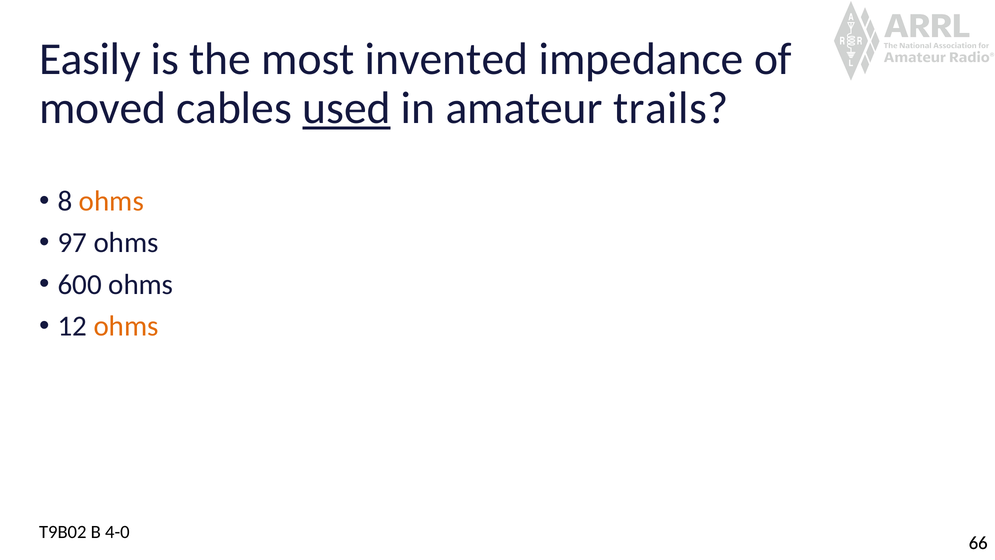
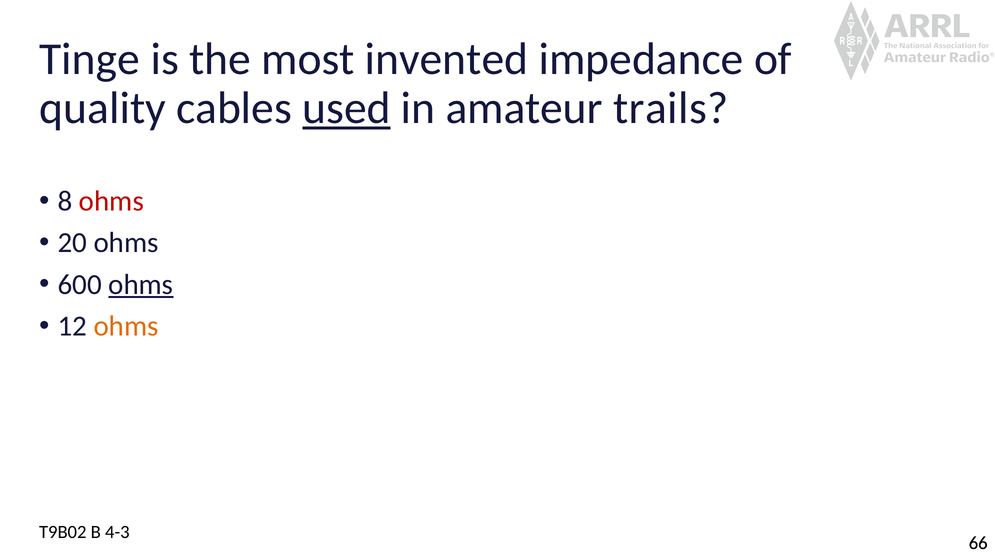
Easily: Easily -> Tinge (90, 59)
moved: moved -> quality (103, 108)
ohms colour: orange -> red (111, 201)
97: 97 -> 20 (72, 243)
ohms underline: none -> present (141, 284)
4-0: 4-0 -> 4-3 (117, 532)
